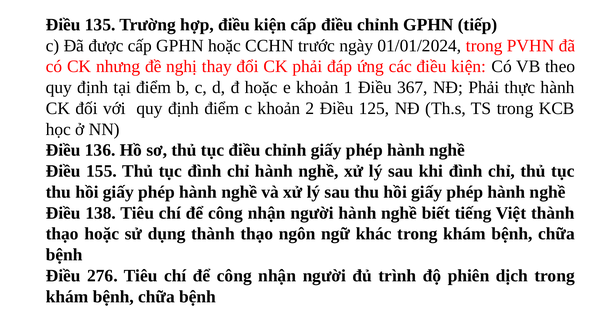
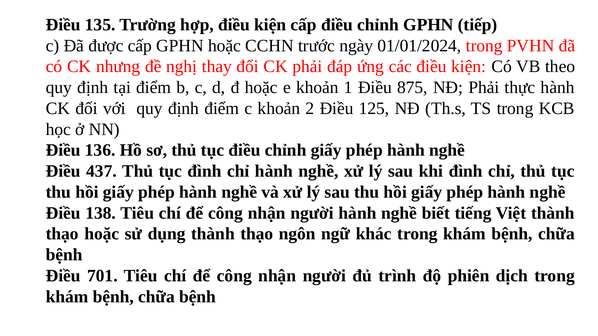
367: 367 -> 875 (412, 88)
155: 155 -> 437 (102, 171)
276: 276 -> 701 (102, 276)
